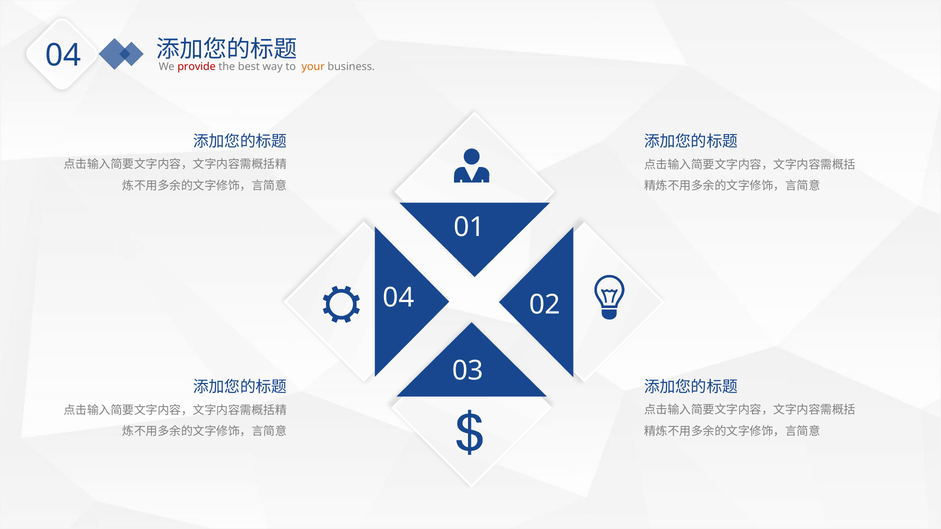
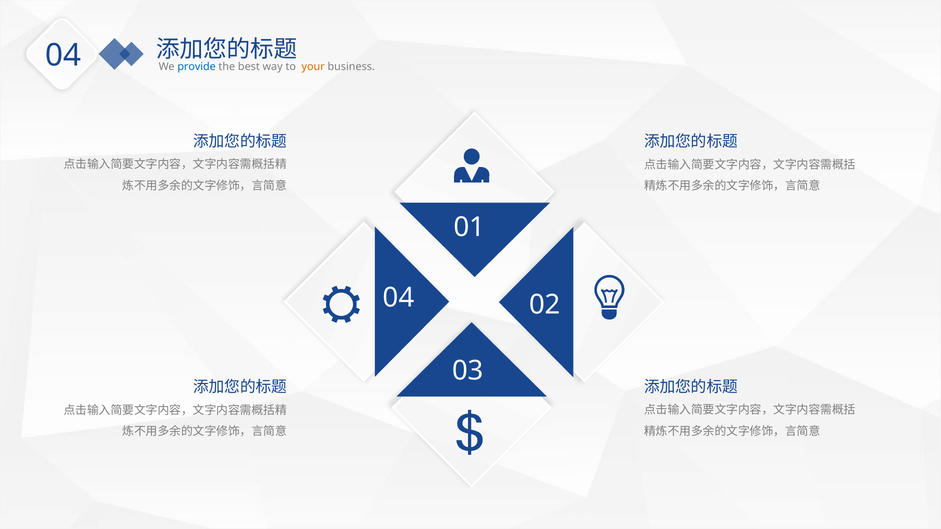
provide colour: red -> blue (197, 67)
